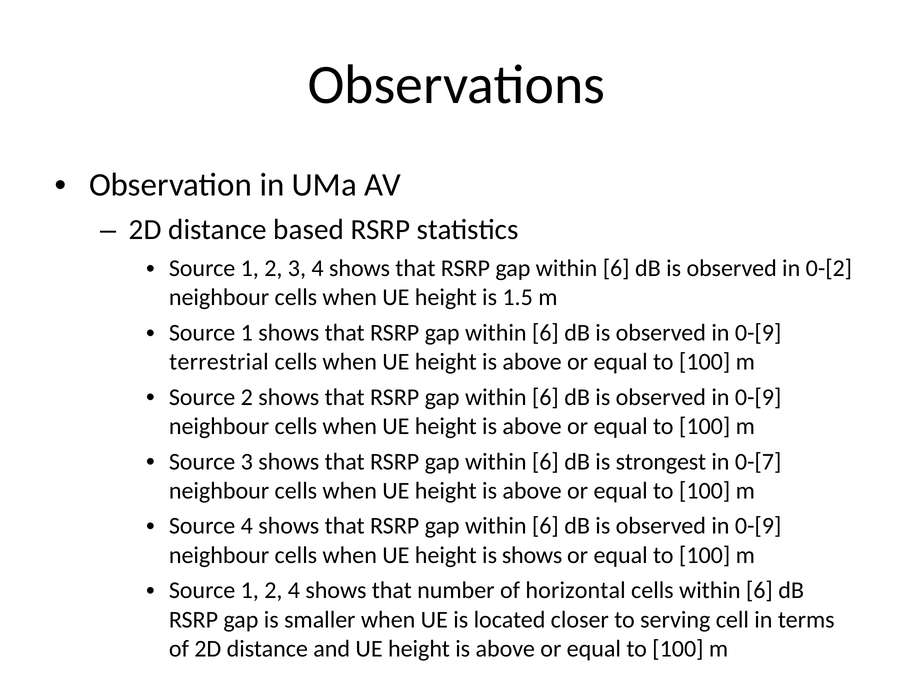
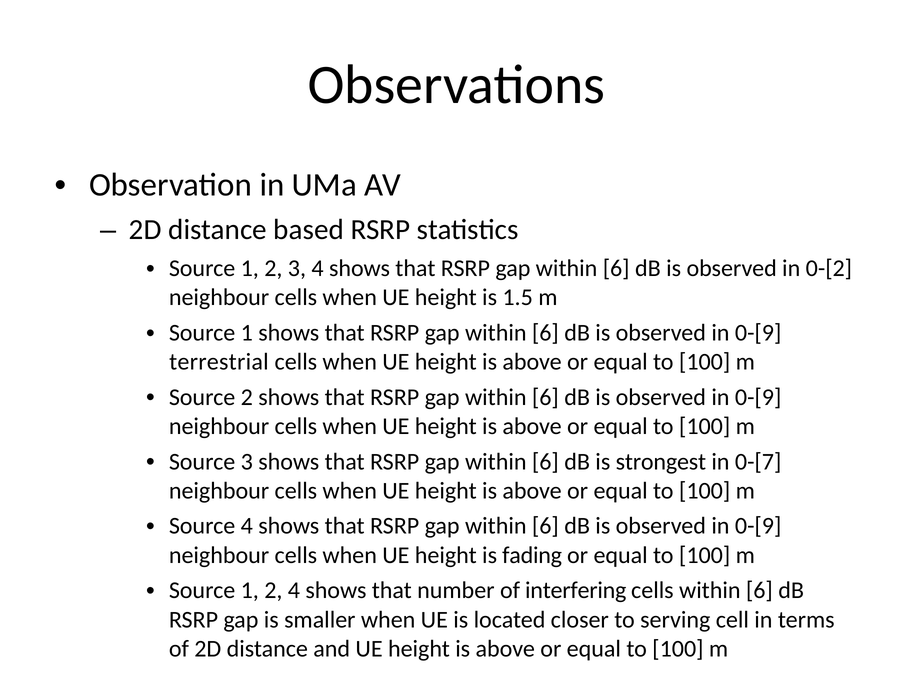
is shows: shows -> fading (532, 556)
horizontal: horizontal -> interfering (576, 591)
